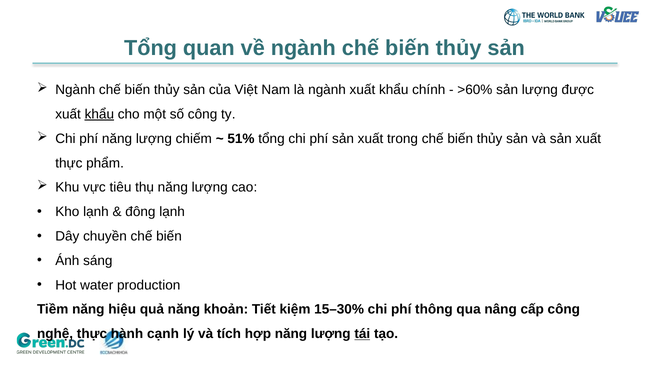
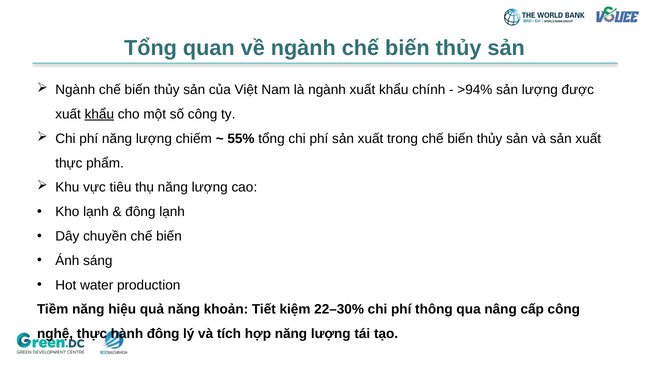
>60%: >60% -> >94% (475, 90)
51%: 51% -> 55% (241, 139)
15–30%: 15–30% -> 22–30% (339, 309)
hành cạnh: cạnh -> đông (163, 334)
tái underline: present -> none (362, 334)
